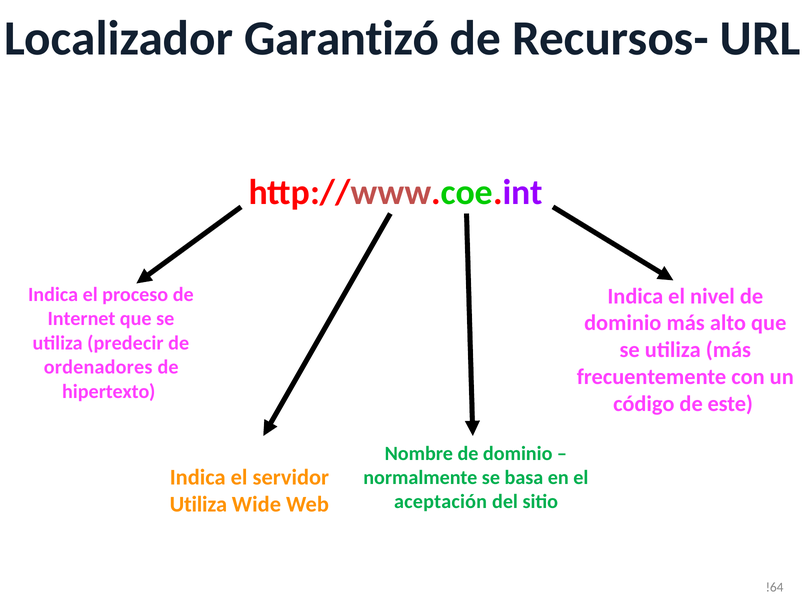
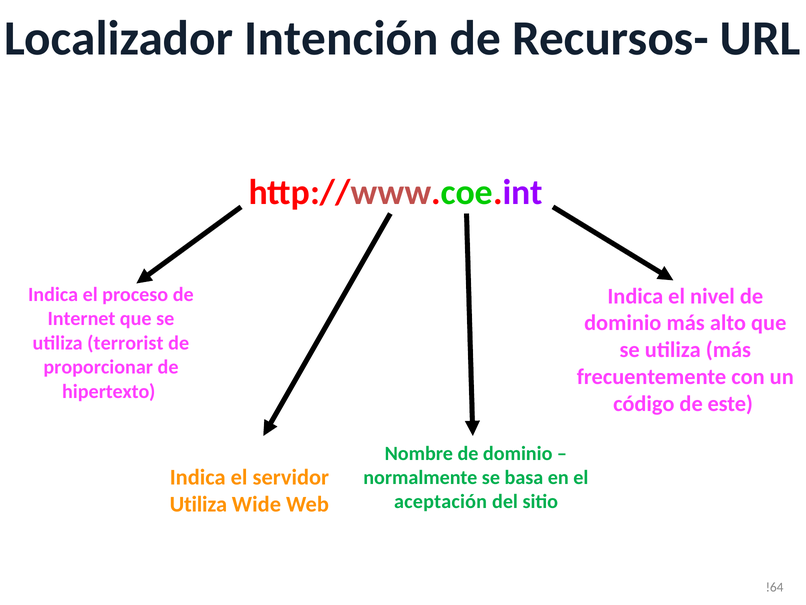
Garantizó: Garantizó -> Intención (342, 39)
predecir: predecir -> terrorist (125, 343)
ordenadores: ordenadores -> proporcionar (98, 367)
